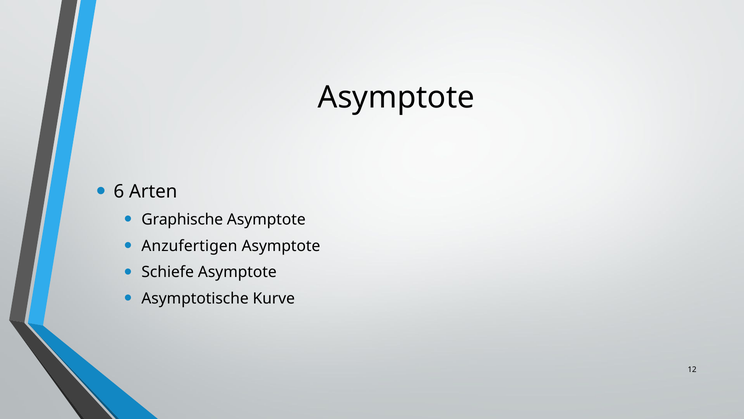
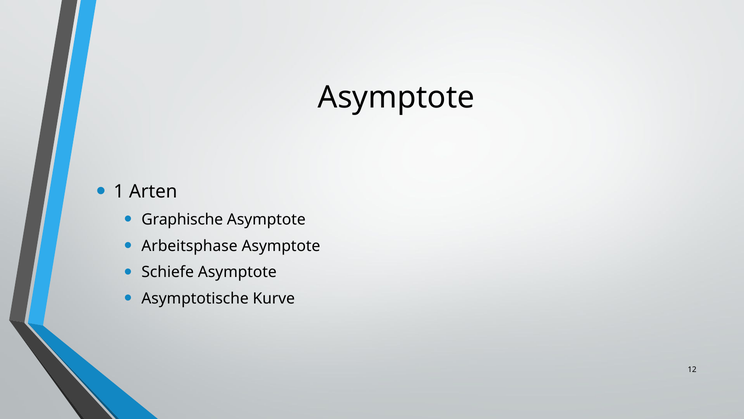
6: 6 -> 1 (119, 191)
Anzufertigen: Anzufertigen -> Arbeitsphase (190, 246)
